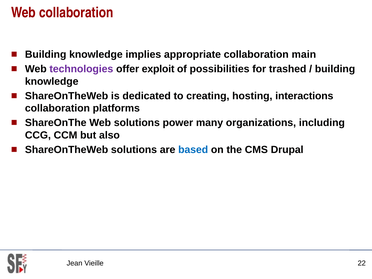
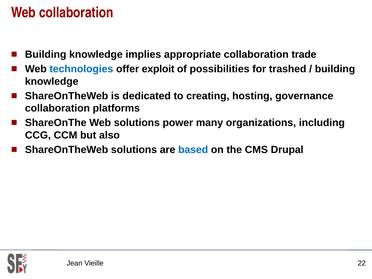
main: main -> trade (304, 55)
technologies colour: purple -> blue (81, 69)
interactions: interactions -> governance (304, 96)
